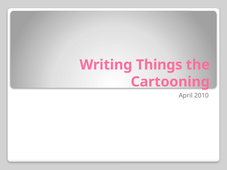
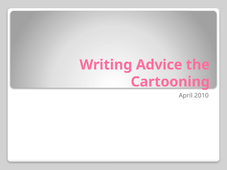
Things: Things -> Advice (159, 65)
